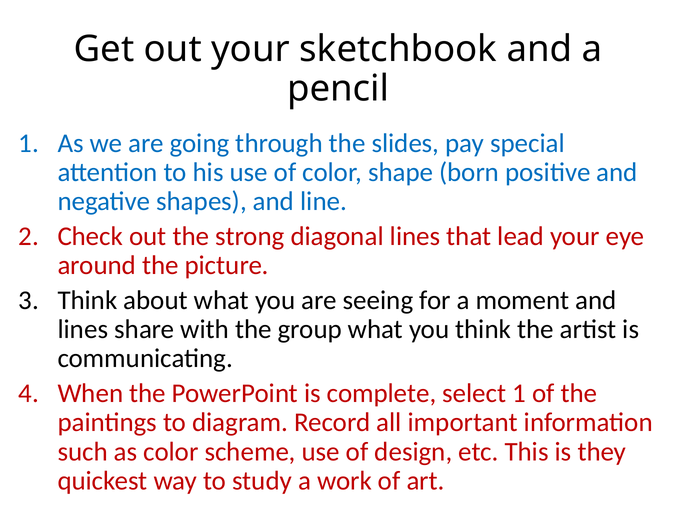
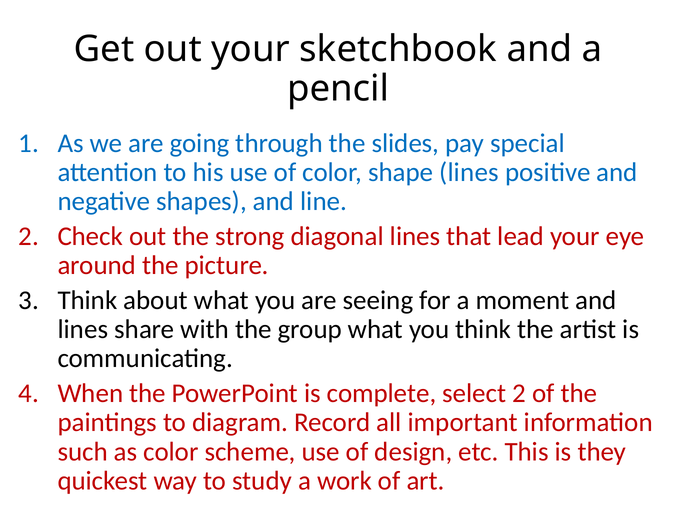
shape born: born -> lines (469, 172)
select 1: 1 -> 2 (519, 393)
